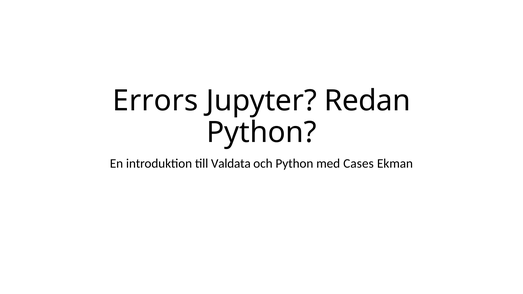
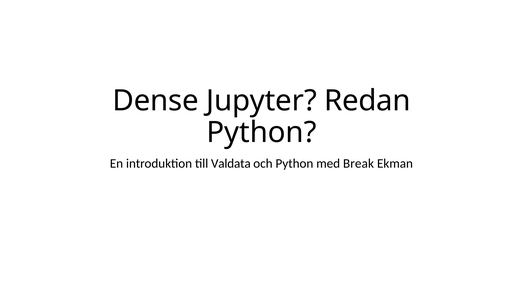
Errors: Errors -> Dense (156, 101)
Cases: Cases -> Break (359, 163)
